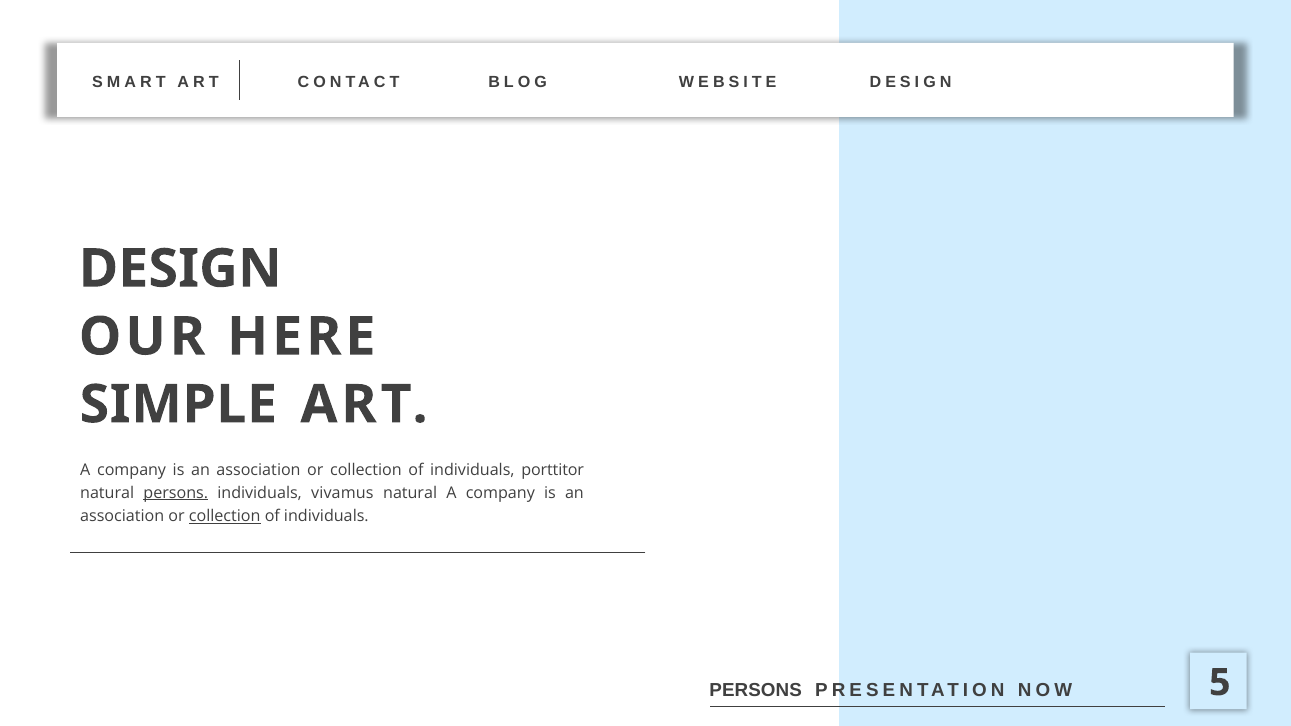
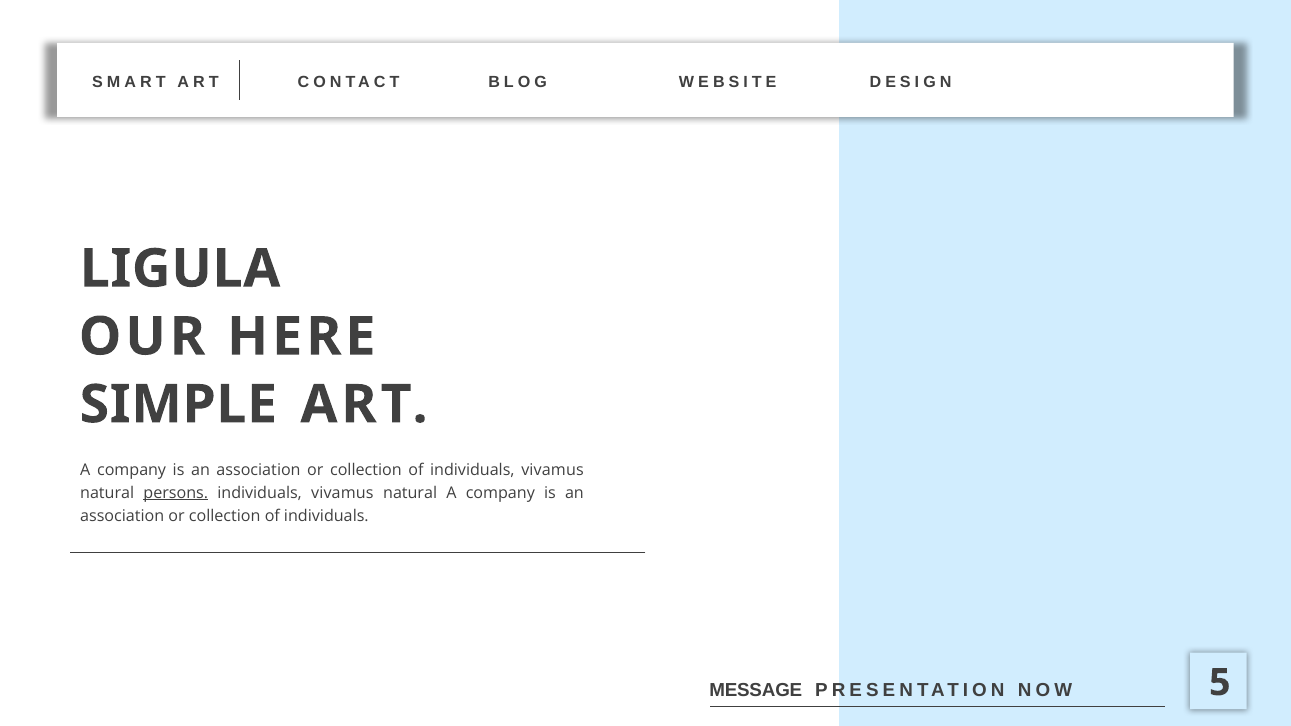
DESIGN: DESIGN -> LIGULA (180, 269)
of individuals porttitor: porttitor -> vivamus (553, 470)
collection underline: present -> none (225, 516)
PERSONS: PERSONS -> MESSAGE (756, 690)
